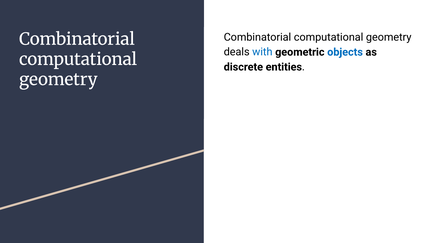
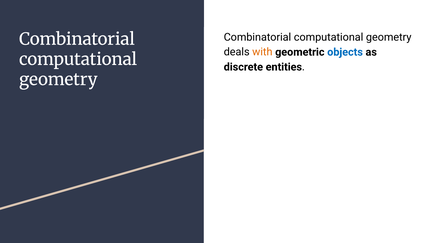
with colour: blue -> orange (262, 52)
